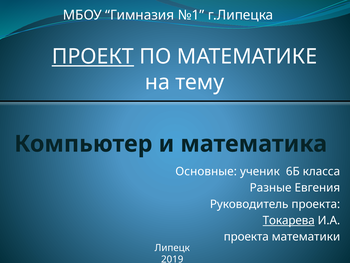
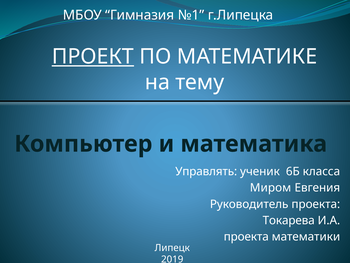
Основные: Основные -> Управлять (206, 171)
Разные: Разные -> Миром (271, 187)
Токарева underline: present -> none (289, 220)
